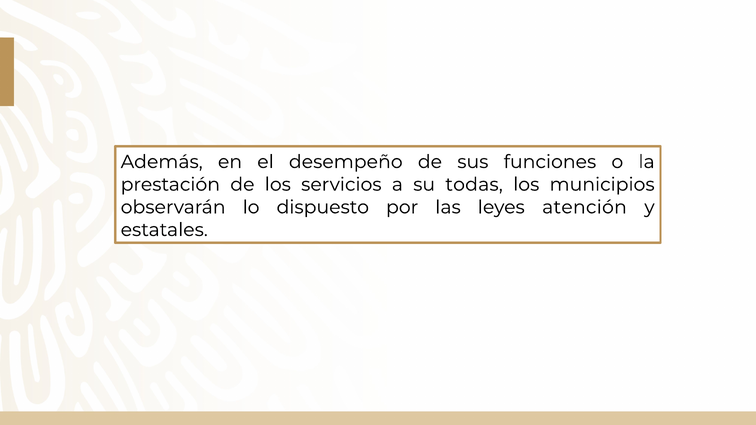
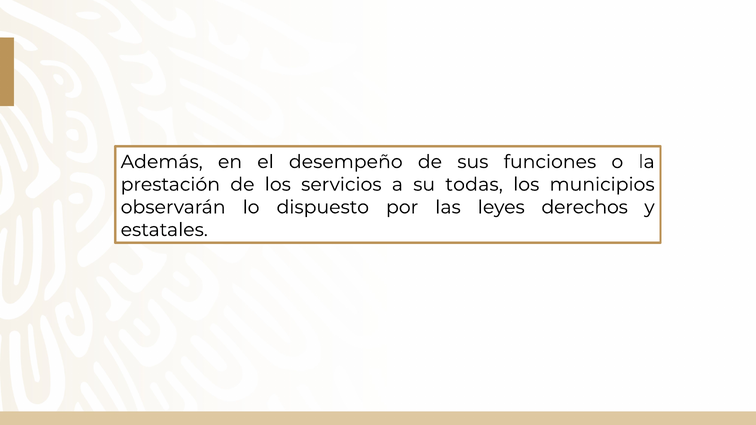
atención: atención -> derechos (585, 207)
